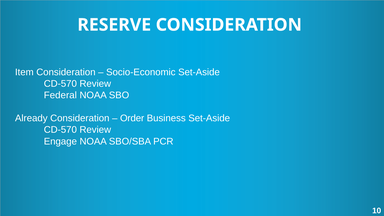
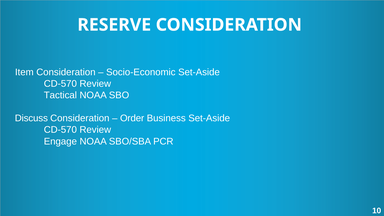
Federal: Federal -> Tactical (60, 95)
Already: Already -> Discuss (31, 118)
